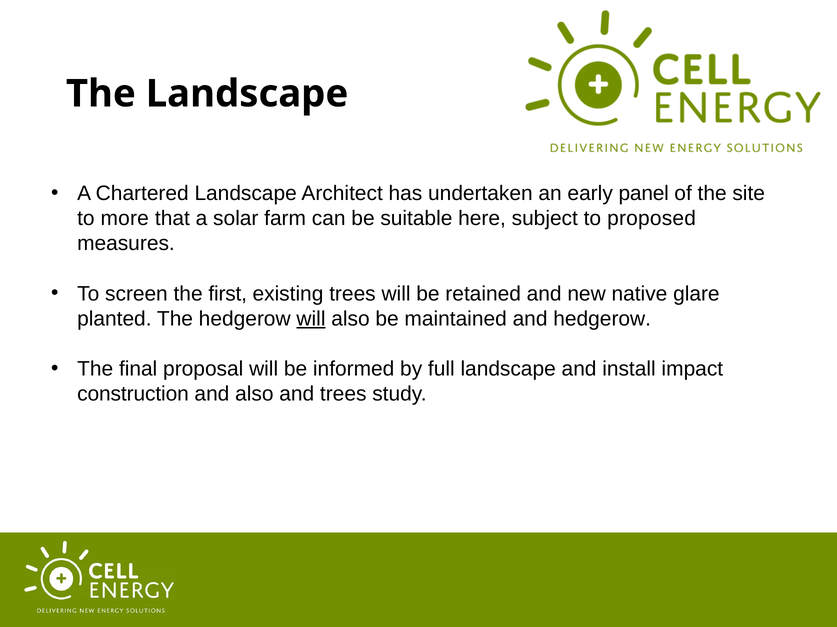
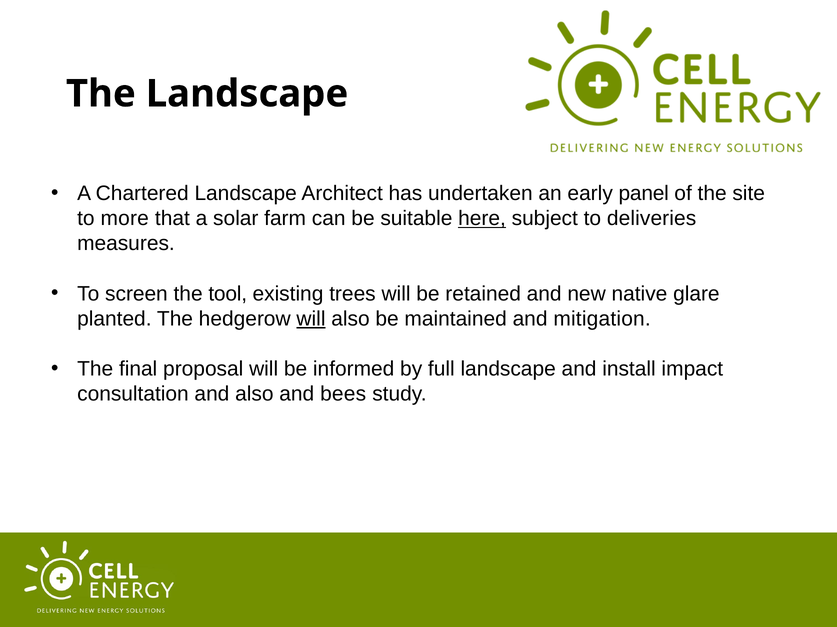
here underline: none -> present (482, 219)
proposed: proposed -> deliveries (652, 219)
first: first -> tool (228, 294)
and hedgerow: hedgerow -> mitigation (602, 319)
construction: construction -> consultation (133, 394)
and trees: trees -> bees (343, 394)
